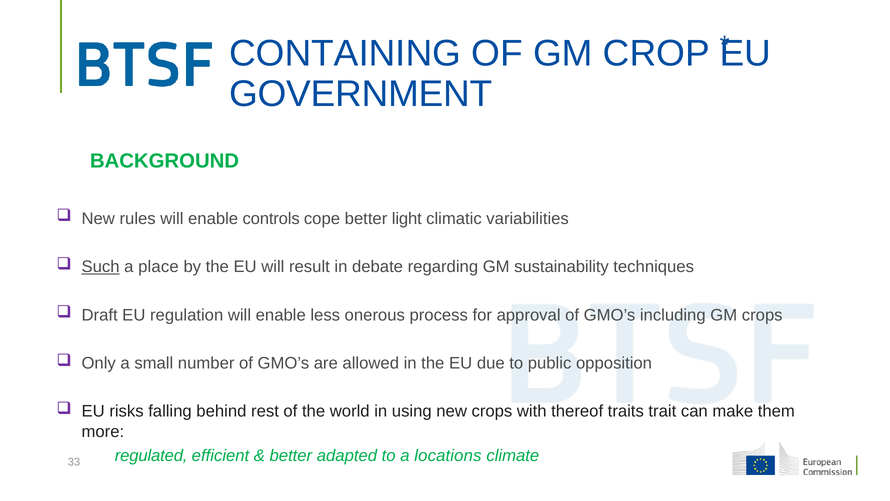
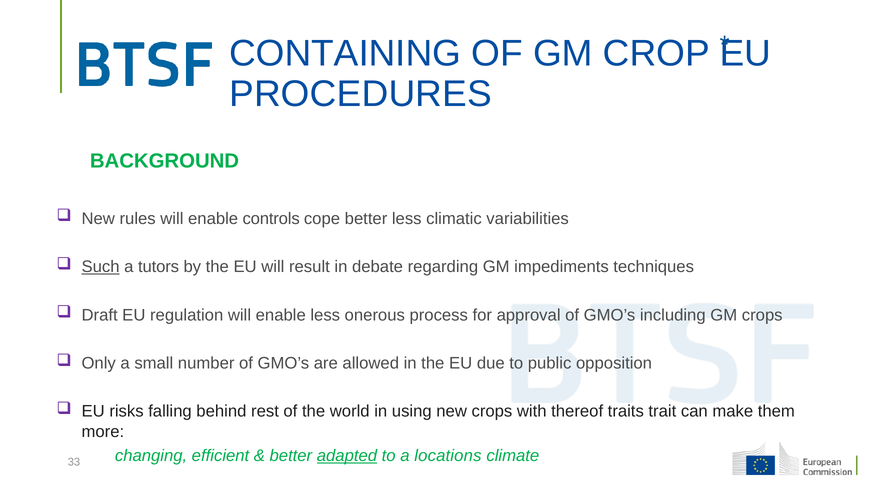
GOVERNMENT: GOVERNMENT -> PROCEDURES (361, 94)
better light: light -> less (407, 218)
place: place -> tutors (159, 267)
sustainability: sustainability -> impediments (561, 267)
regulated: regulated -> changing (151, 455)
adapted underline: none -> present (347, 455)
